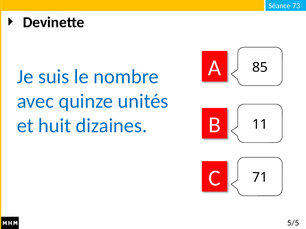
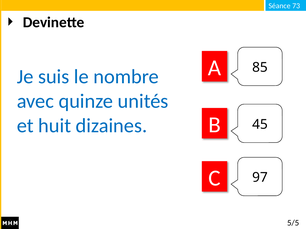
11: 11 -> 45 (260, 125)
71: 71 -> 97 (260, 178)
